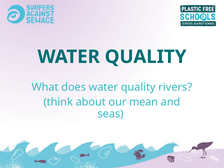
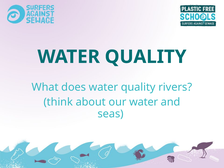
our mean: mean -> water (144, 102)
